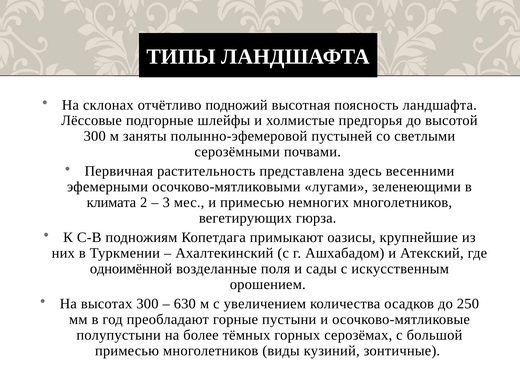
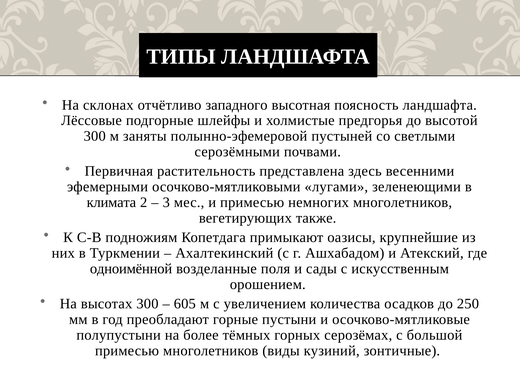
подножий: подножий -> западного (236, 105)
гюрза: гюрза -> также (316, 218)
630: 630 -> 605 (185, 304)
